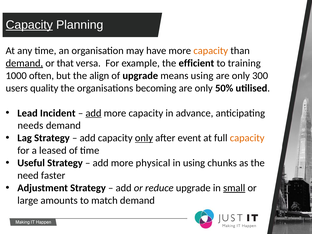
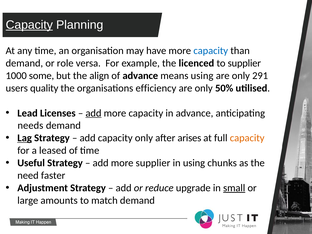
capacity colour: orange -> blue (211, 51)
demand underline: present -> none (24, 63)
that: that -> role (65, 63)
efficient: efficient -> licenced (196, 63)
to training: training -> supplier (244, 63)
often: often -> some (42, 76)
of upgrade: upgrade -> advance (140, 76)
300: 300 -> 291 (260, 76)
becoming: becoming -> efficiency (156, 88)
Incident: Incident -> Licenses (58, 113)
Lag underline: none -> present (25, 138)
only underline: present -> none (144, 138)
event: event -> arises (189, 138)
more physical: physical -> supplier (153, 163)
